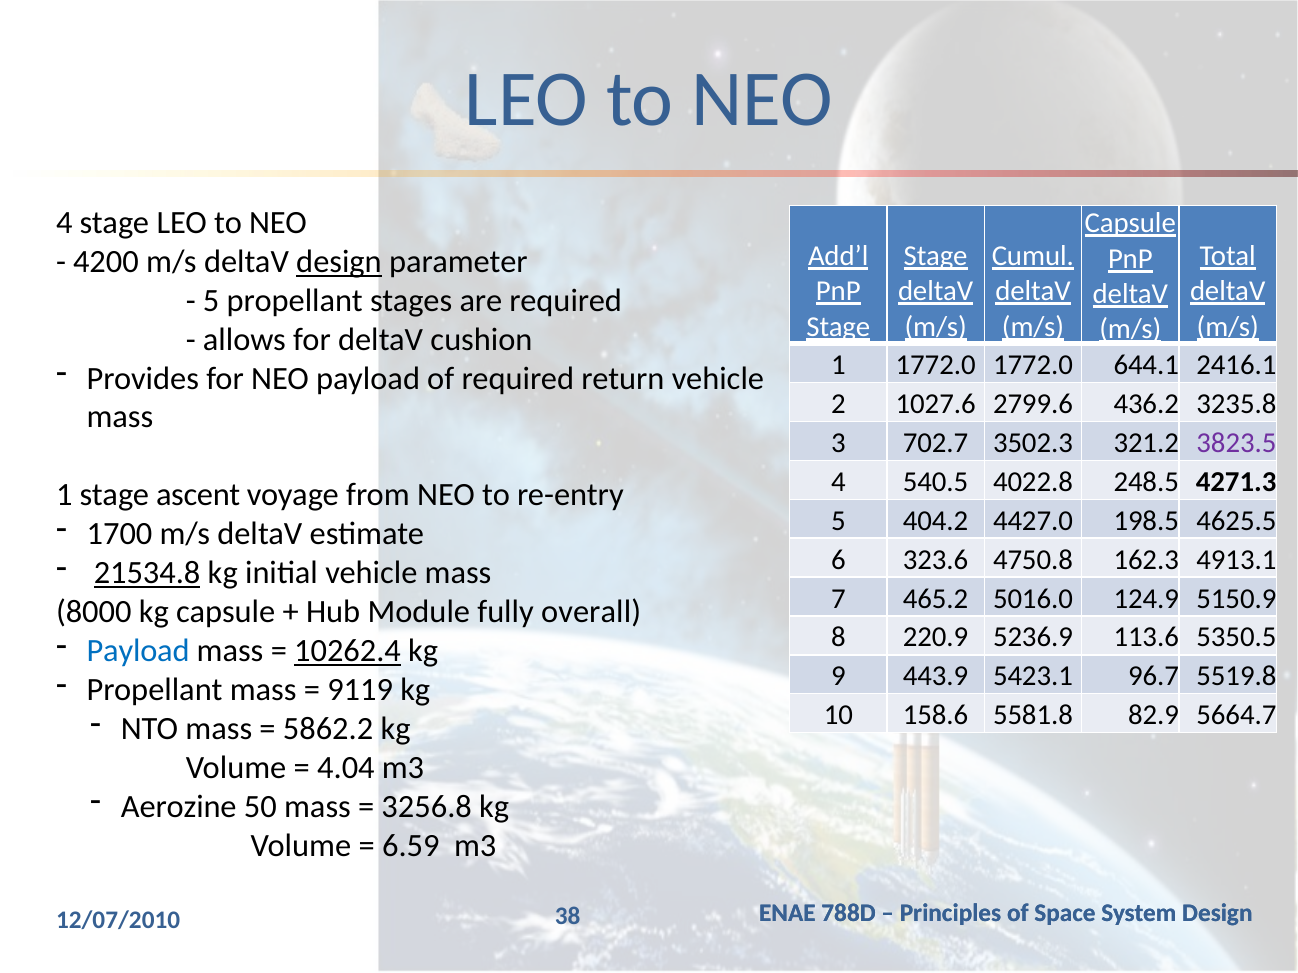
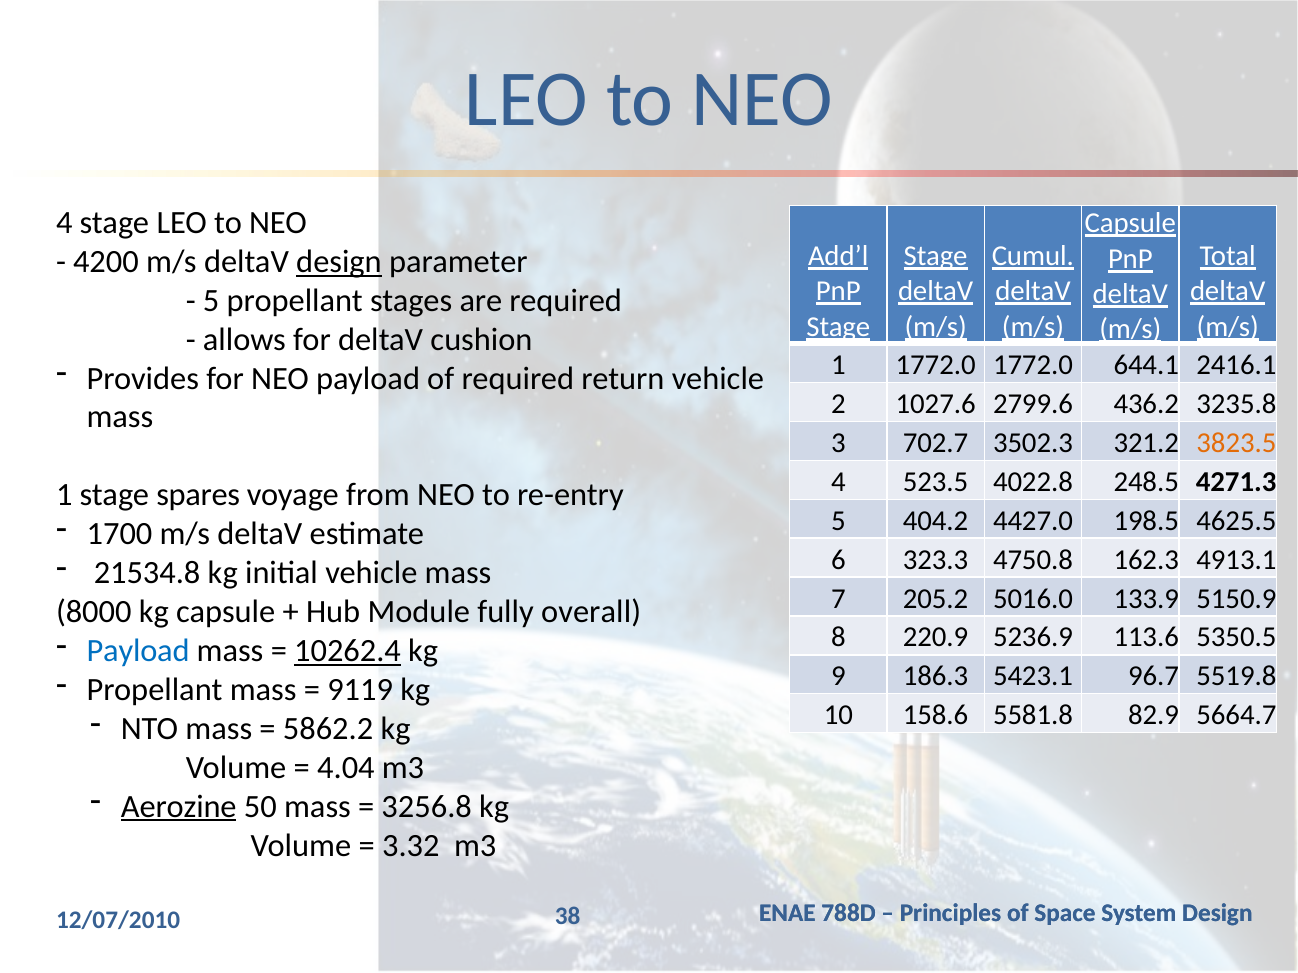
3823.5 colour: purple -> orange (1236, 443)
540.5: 540.5 -> 523.5 (936, 482)
ascent: ascent -> spares (198, 495)
323.6: 323.6 -> 323.3 (936, 560)
21534.8 underline: present -> none (147, 573)
465.2: 465.2 -> 205.2 (936, 599)
124.9: 124.9 -> 133.9 (1146, 599)
443.9: 443.9 -> 186.3 (936, 677)
Aerozine underline: none -> present (179, 807)
6.59: 6.59 -> 3.32 (411, 846)
